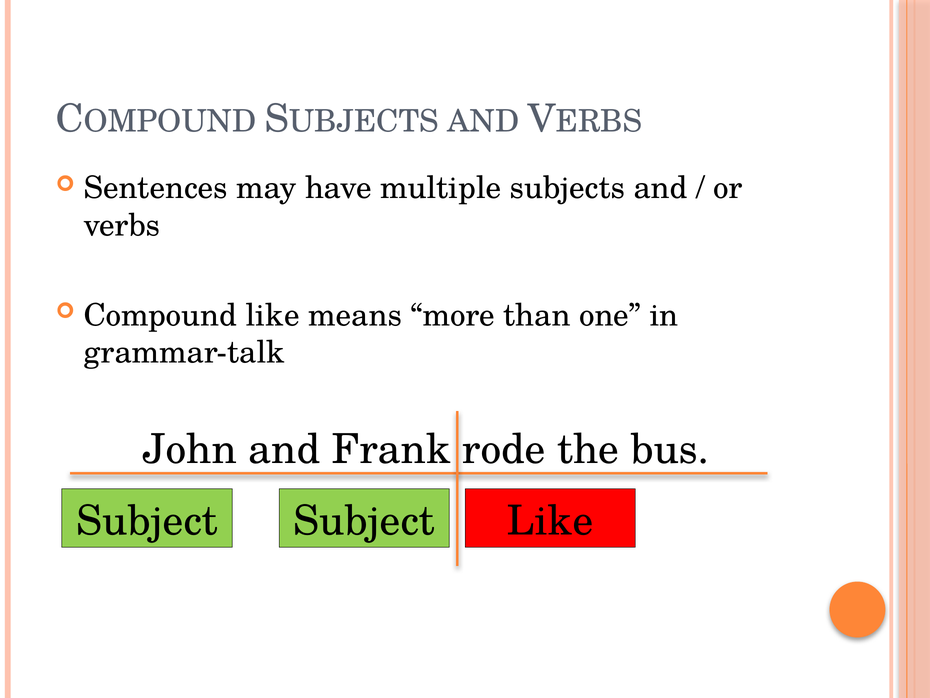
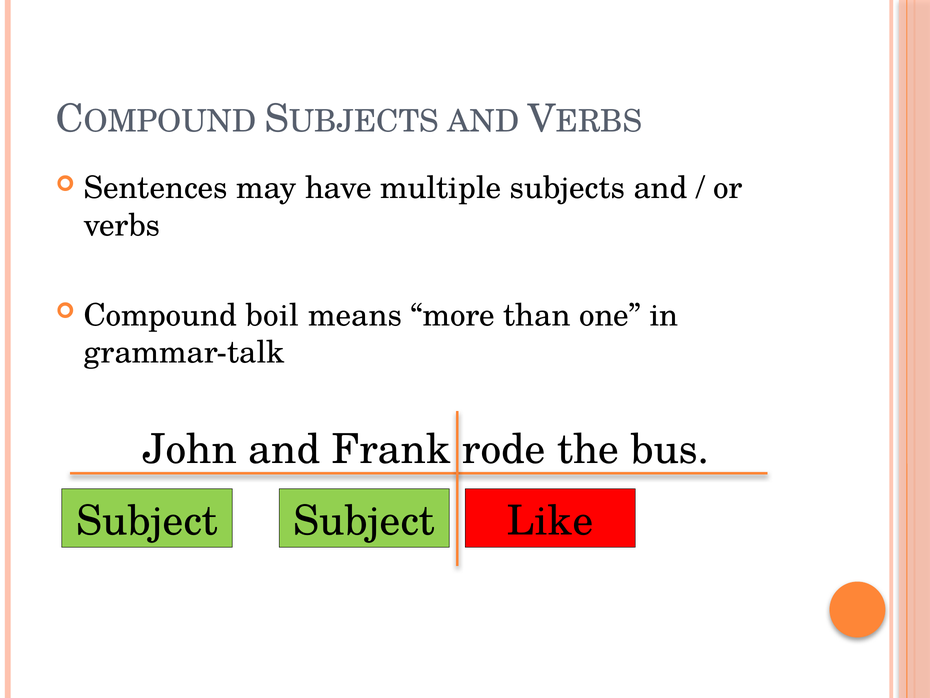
Compound like: like -> boil (272, 315)
